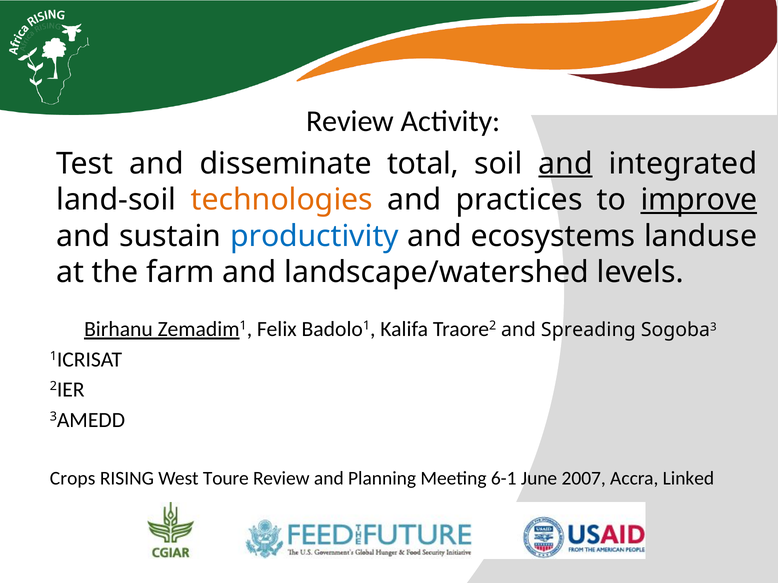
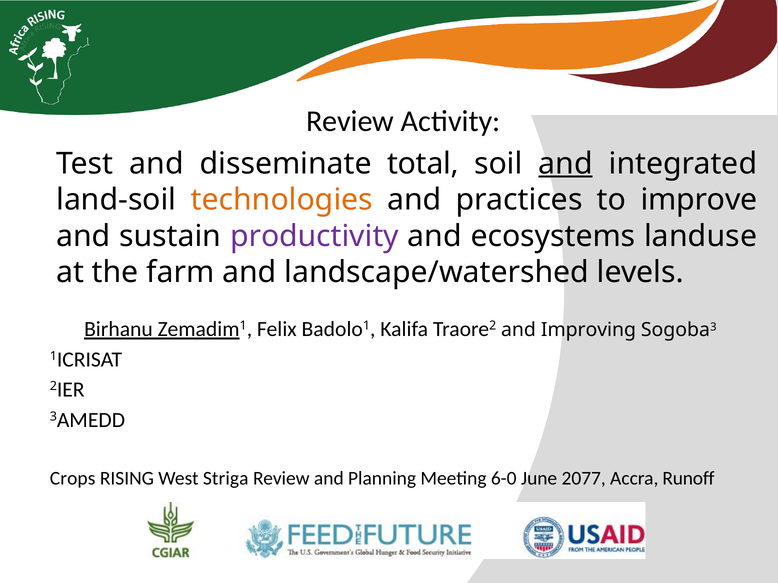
improve underline: present -> none (699, 200)
productivity colour: blue -> purple (314, 236)
Spreading: Spreading -> Improving (588, 330)
Toure: Toure -> Striga (226, 479)
6-1: 6-1 -> 6-0 (504, 479)
2007: 2007 -> 2077 (584, 479)
Linked: Linked -> Runoff (689, 479)
